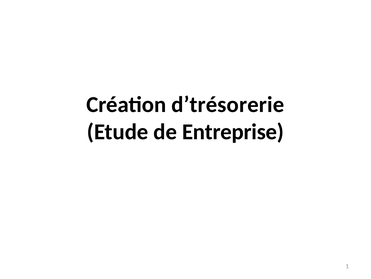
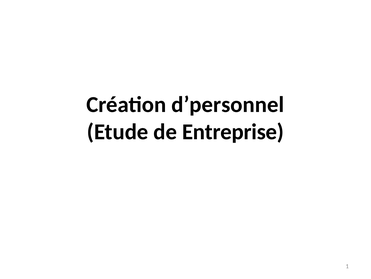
d’trésorerie: d’trésorerie -> d’personnel (228, 104)
